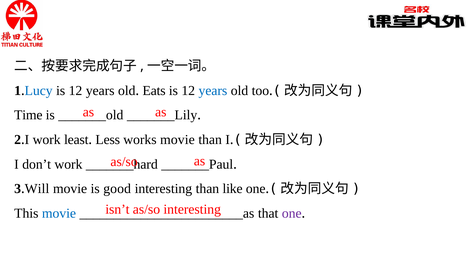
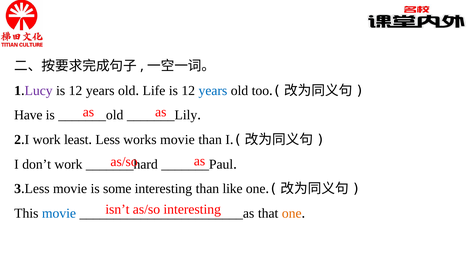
Lucy colour: blue -> purple (39, 91)
Eats: Eats -> Life (154, 91)
Time: Time -> Have (28, 115)
Will: Will -> Less (37, 189)
good: good -> some (117, 189)
one colour: purple -> orange (292, 214)
